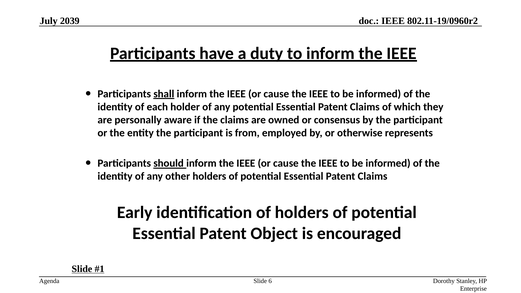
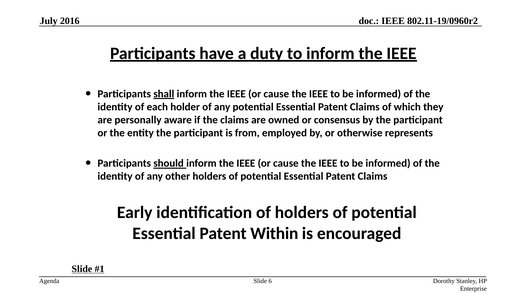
2039: 2039 -> 2016 (70, 21)
Object: Object -> Within (274, 233)
